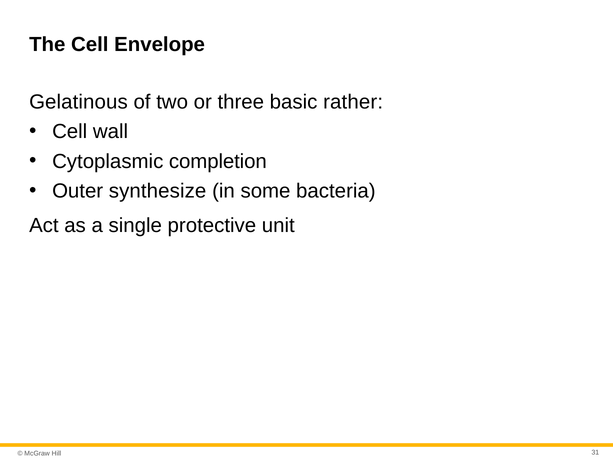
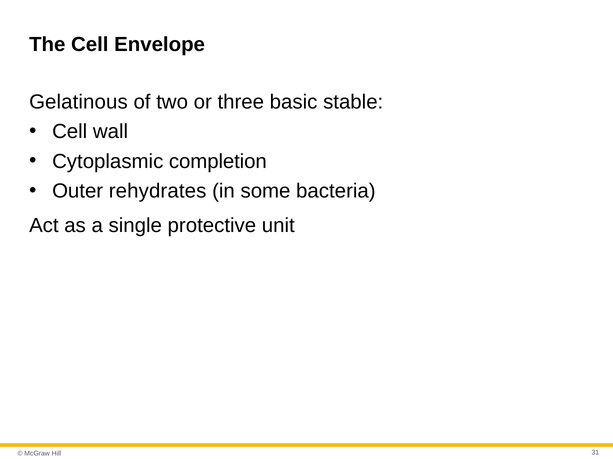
rather: rather -> stable (353, 102)
synthesize: synthesize -> rehydrates (158, 191)
